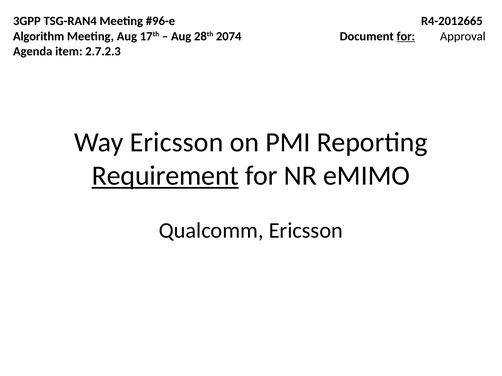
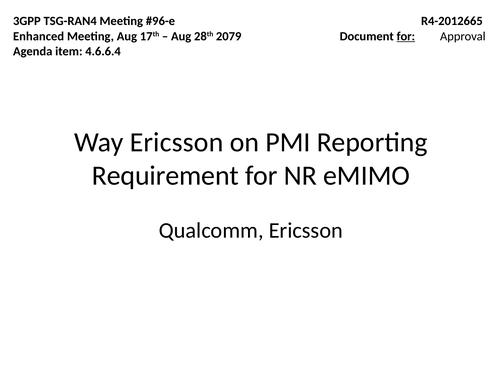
Algorithm: Algorithm -> Enhanced (39, 36)
2074: 2074 -> 2079 (229, 36)
2.7.2.3: 2.7.2.3 -> 4.6.6.4 (103, 51)
Requirement underline: present -> none (165, 176)
